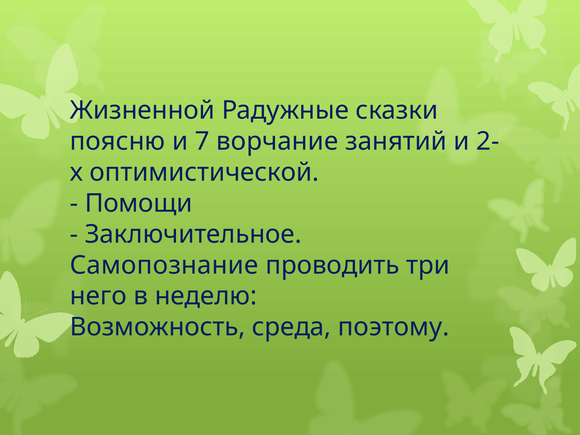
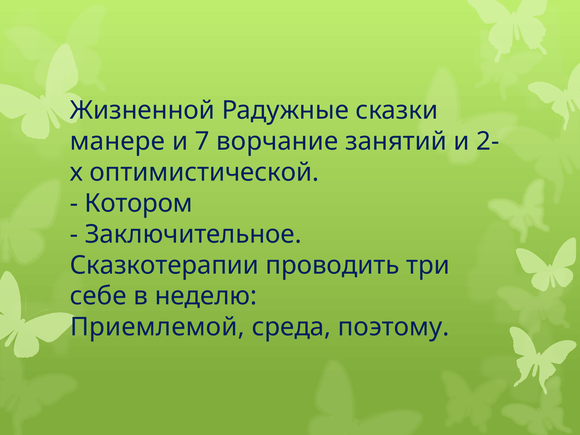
поясню: поясню -> манере (117, 141)
Помощи: Помощи -> Котором (139, 203)
Самопознание: Самопознание -> Сказкотерапии (164, 265)
него: него -> себе (98, 296)
Возможность: Возможность -> Приемлемой (157, 327)
